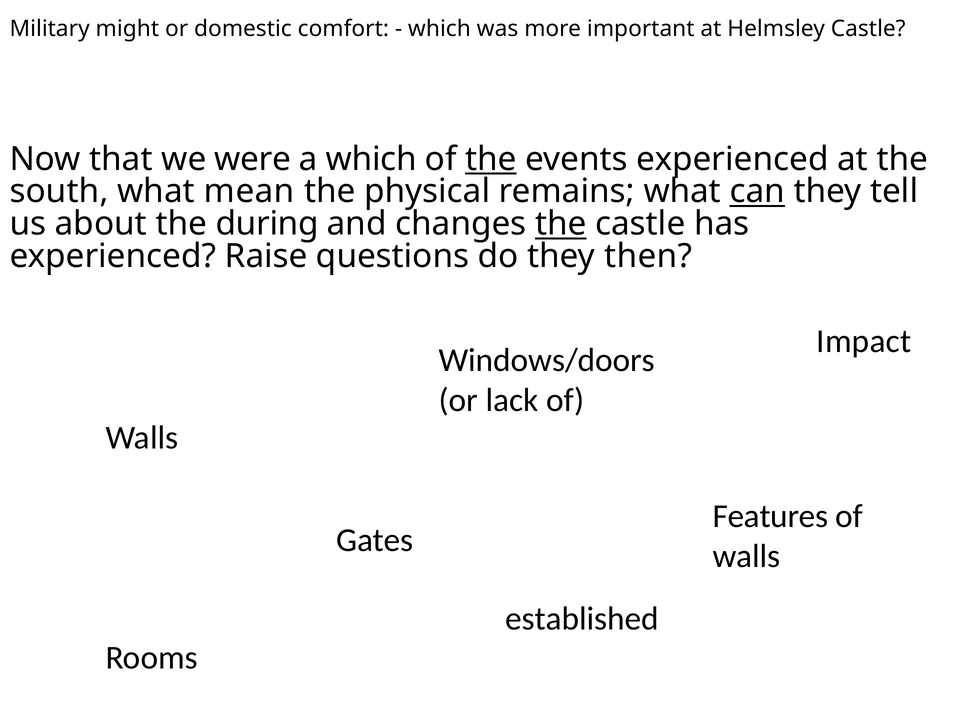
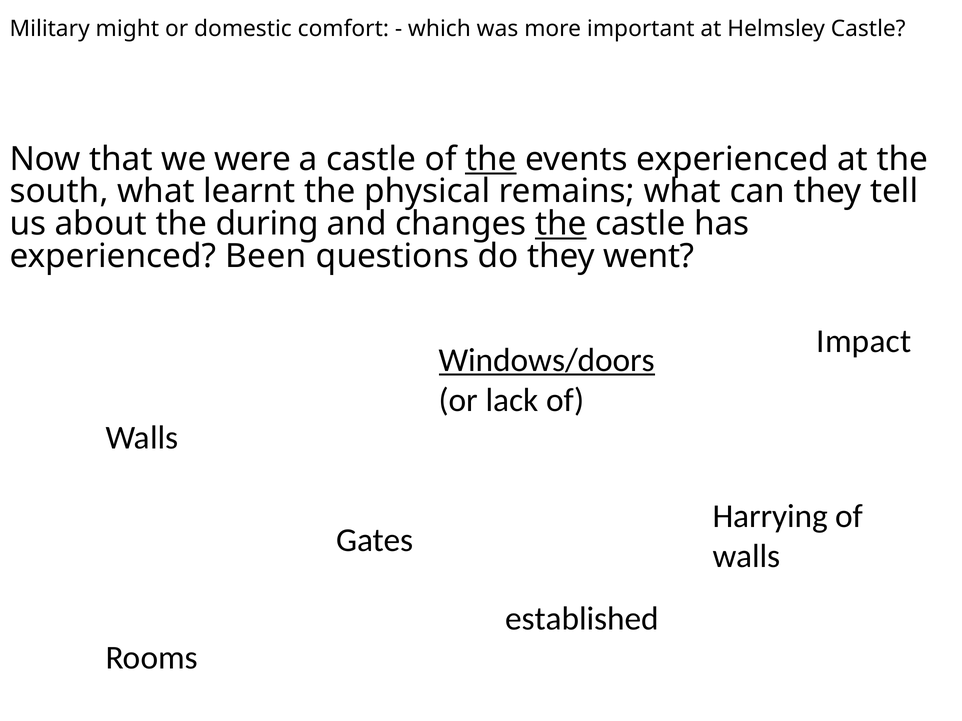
a which: which -> castle (371, 159)
mean: mean -> learnt (249, 192)
can underline: present -> none (757, 192)
Raise: Raise -> Been (266, 257)
then: then -> went (649, 257)
Windows/doors underline: none -> present (547, 361)
Features: Features -> Harrying (770, 517)
